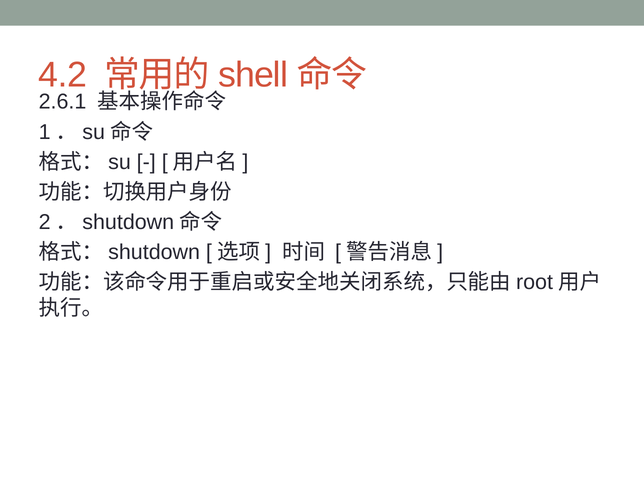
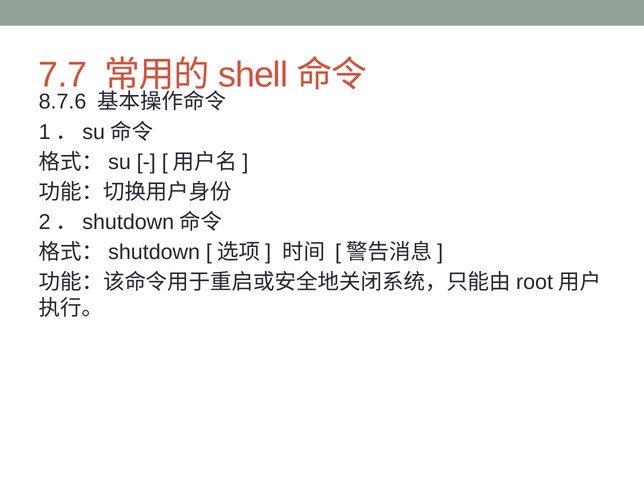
4.2: 4.2 -> 7.7 (63, 75)
2.6.1: 2.6.1 -> 8.7.6 (62, 102)
